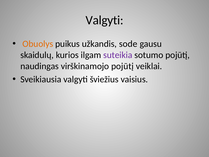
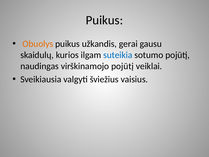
Valgyti: Valgyti -> Puikus (104, 20)
sode: sode -> gerai (128, 44)
suteikia colour: purple -> blue (118, 55)
